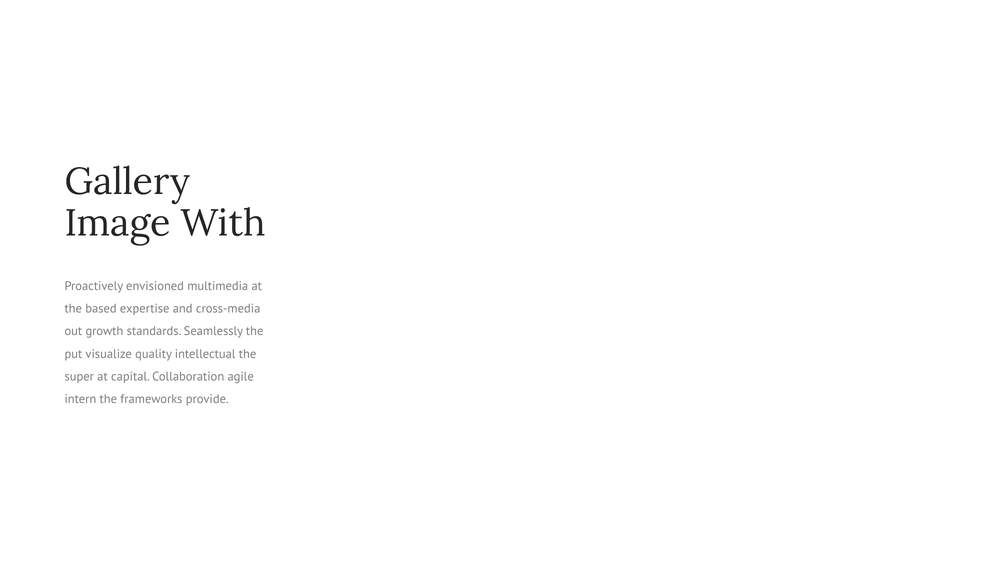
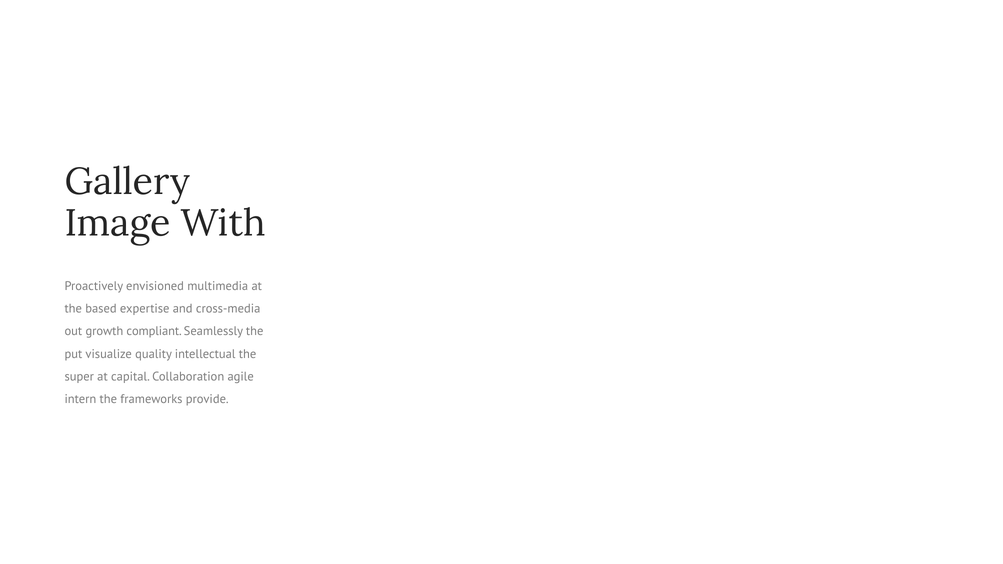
standards: standards -> compliant (154, 331)
